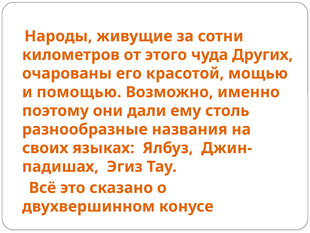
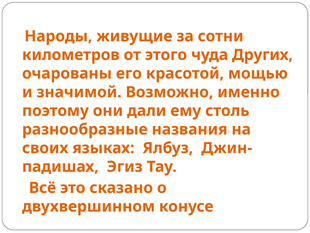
помощью: помощью -> значимой (79, 92)
